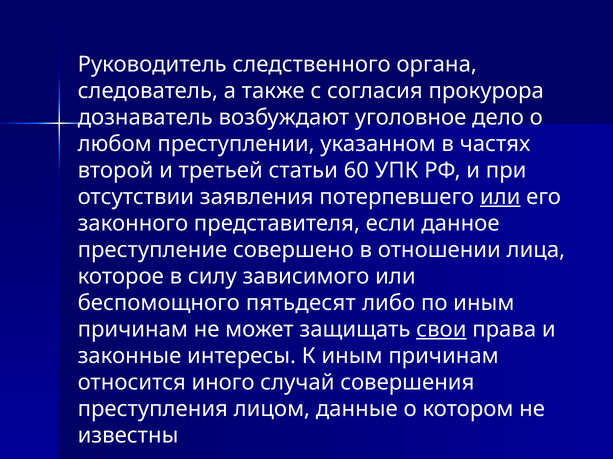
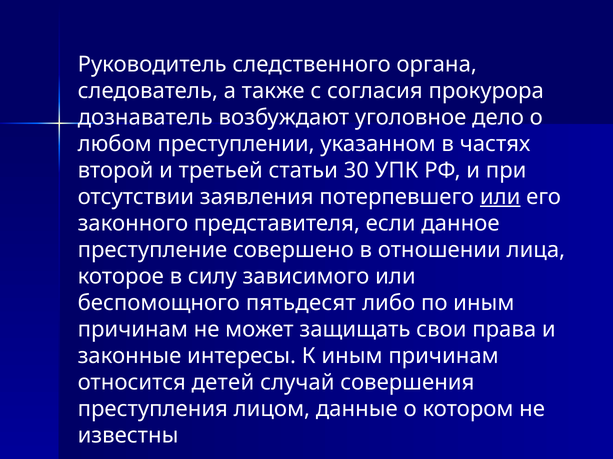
60: 60 -> 30 (356, 171)
свои underline: present -> none (441, 330)
иного: иного -> детей (223, 383)
